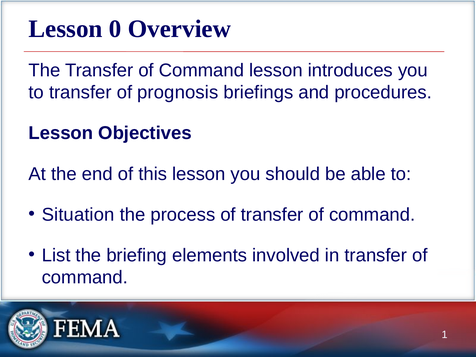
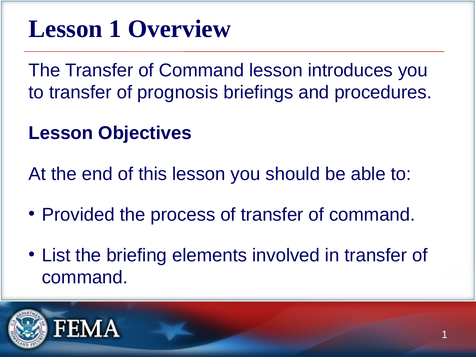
Lesson 0: 0 -> 1 (115, 29)
Situation: Situation -> Provided (78, 215)
